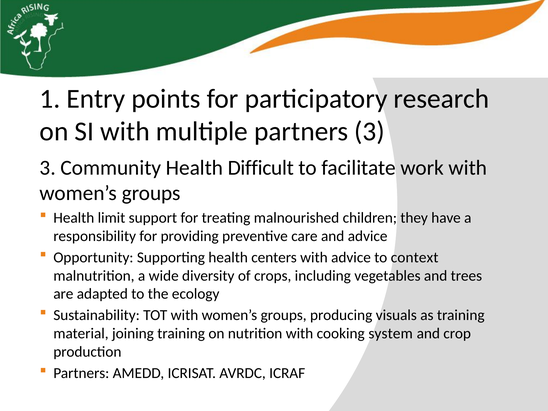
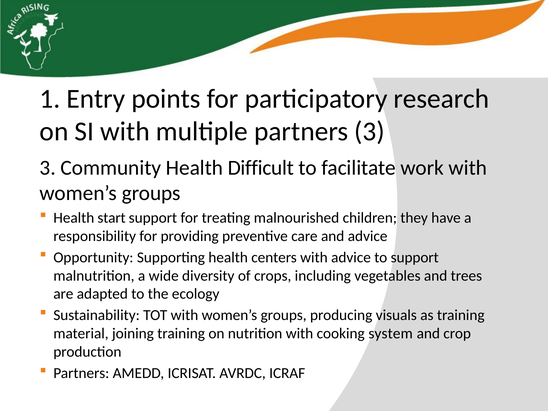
limit: limit -> start (112, 218)
to context: context -> support (415, 257)
